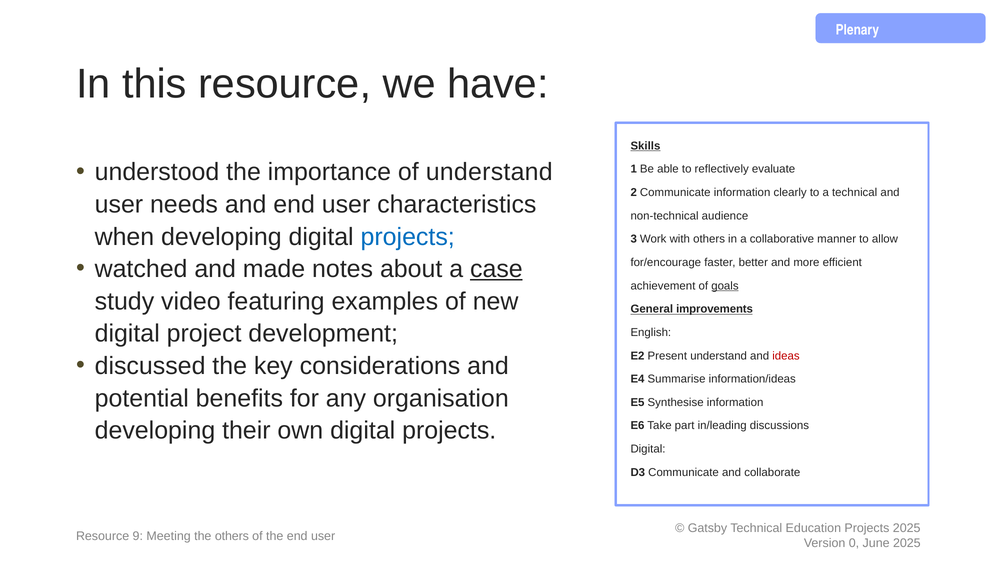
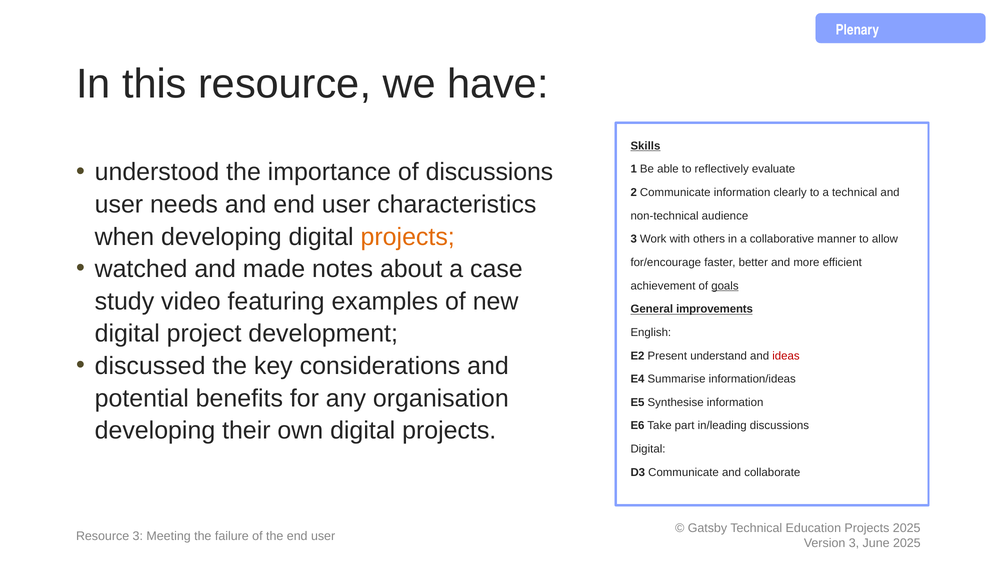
of understand: understand -> discussions (489, 172)
projects colour: blue -> orange (408, 237)
case underline: present -> none (496, 269)
Resource 9: 9 -> 3 (138, 536)
the others: others -> failure (232, 536)
0: 0 -> 3 (854, 543)
